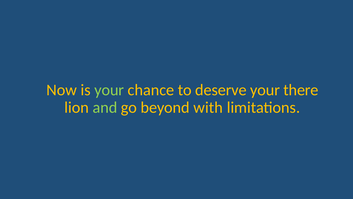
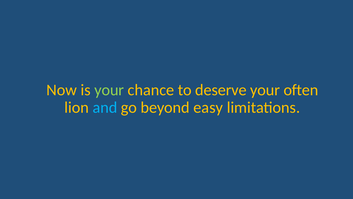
there: there -> often (301, 90)
and colour: light green -> light blue (105, 107)
with: with -> easy (208, 107)
